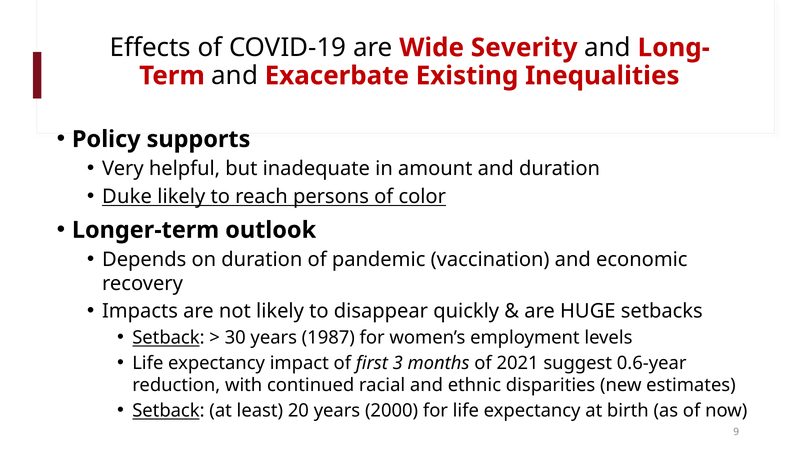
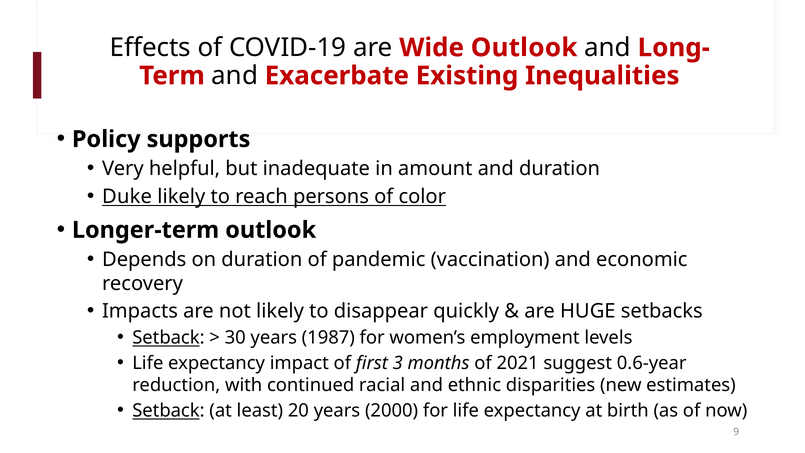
Wide Severity: Severity -> Outlook (524, 48)
